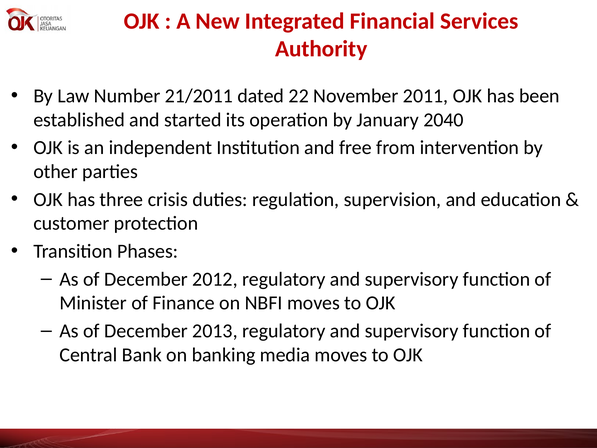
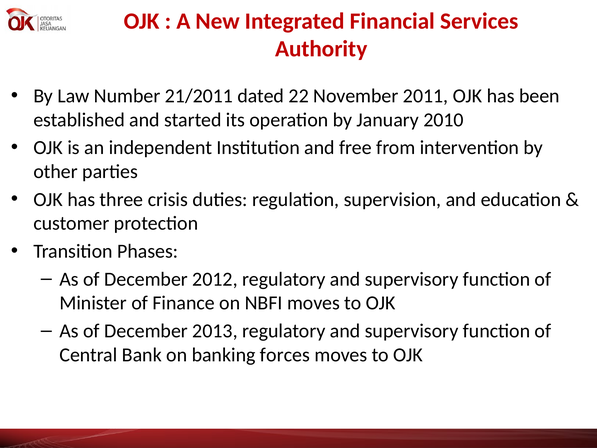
2040: 2040 -> 2010 (443, 120)
media: media -> forces (285, 355)
